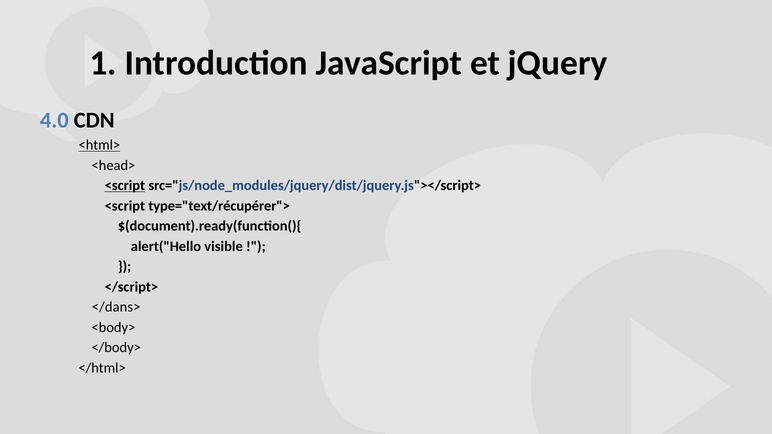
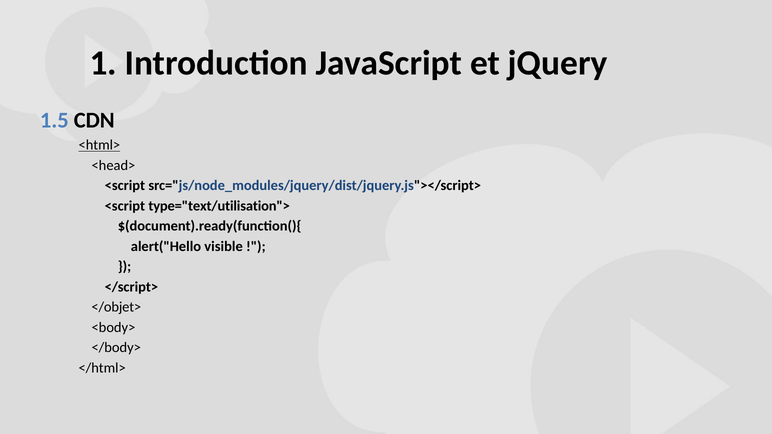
4.0: 4.0 -> 1.5 (54, 121)
<script underline: present -> none (125, 186)
type="text/récupérer">: type="text/récupérer"> -> type="text/utilisation"> (219, 206)
</dans>: </dans> -> </objet> (116, 307)
